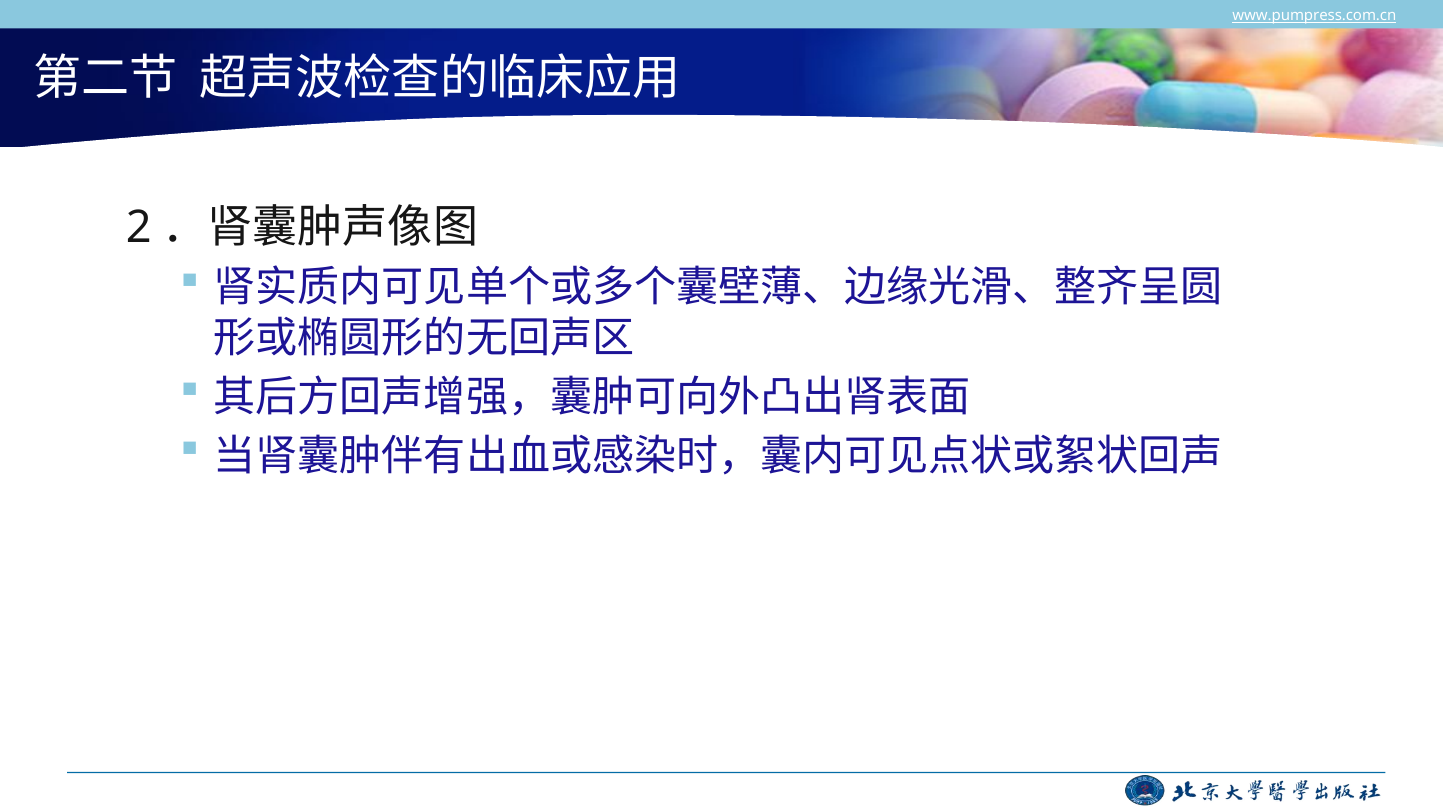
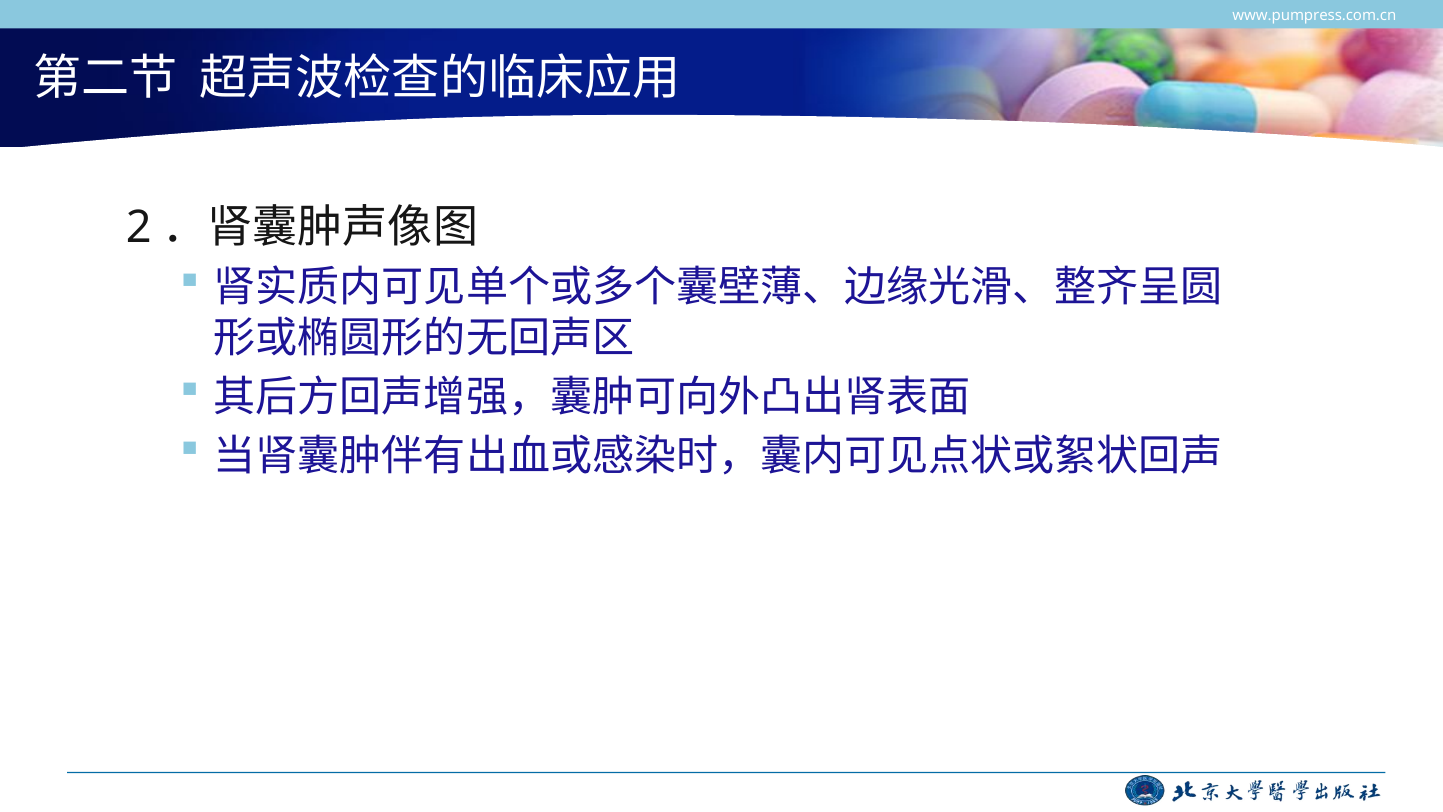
www.pumpress.com.cn underline: present -> none (1314, 15)
